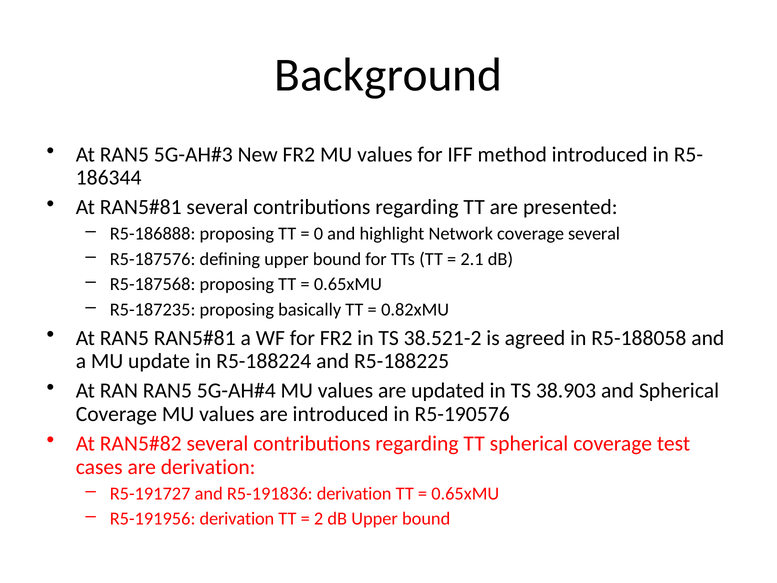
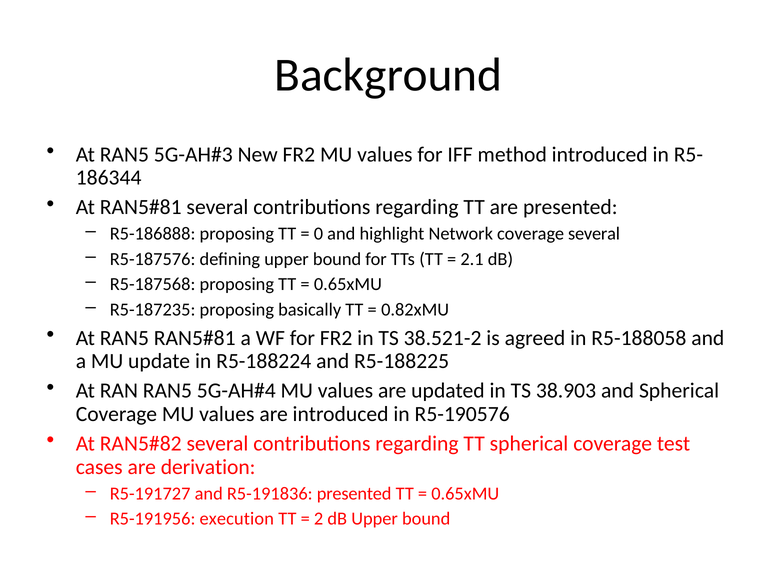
R5-191836 derivation: derivation -> presented (354, 493)
R5-191956 derivation: derivation -> execution (237, 519)
